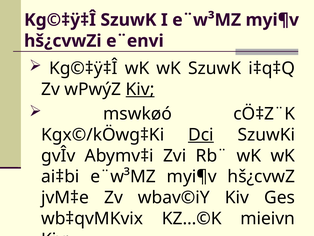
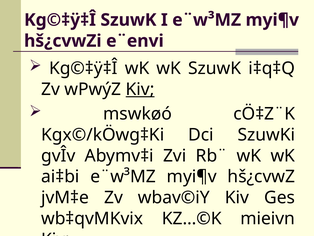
Dci underline: present -> none (201, 134)
